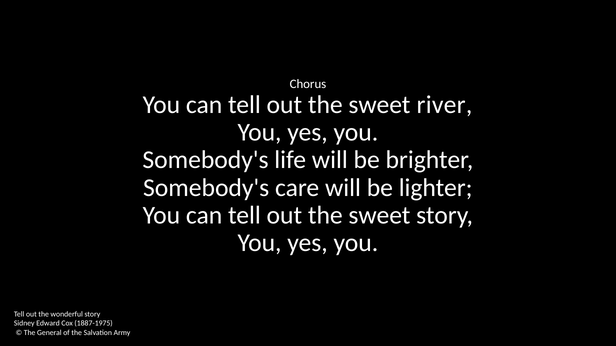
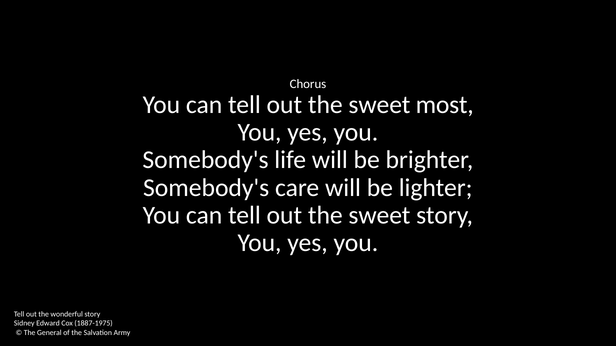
river: river -> most (445, 105)
